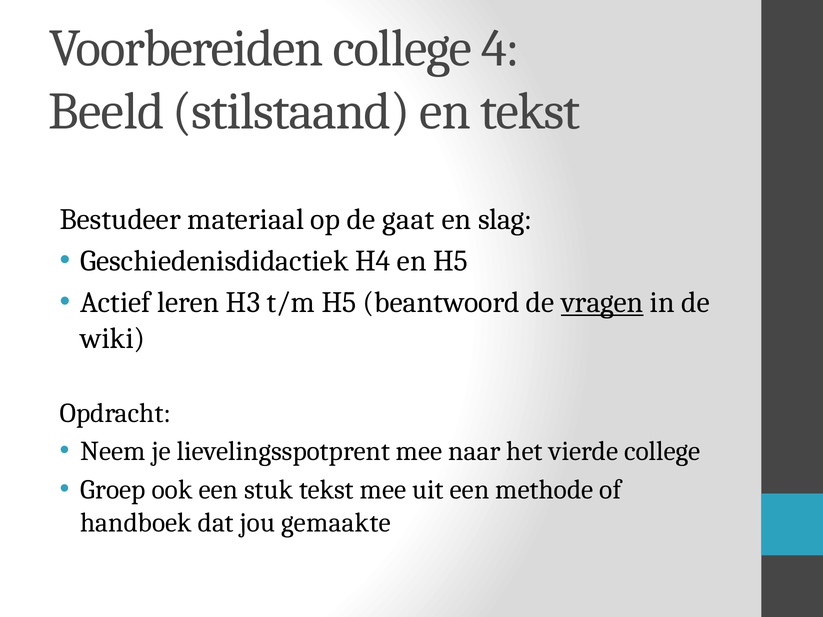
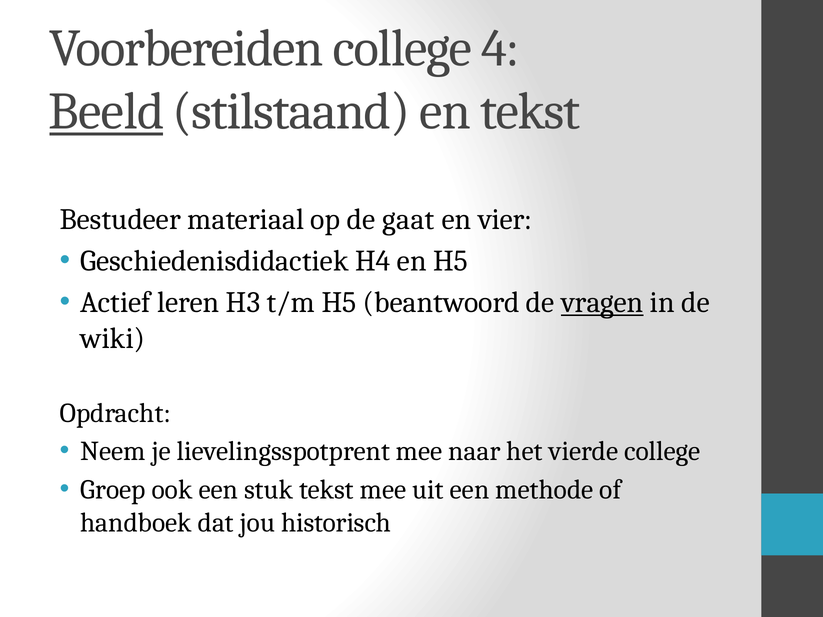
Beeld underline: none -> present (107, 111)
slag: slag -> vier (505, 219)
gemaakte: gemaakte -> historisch (336, 523)
